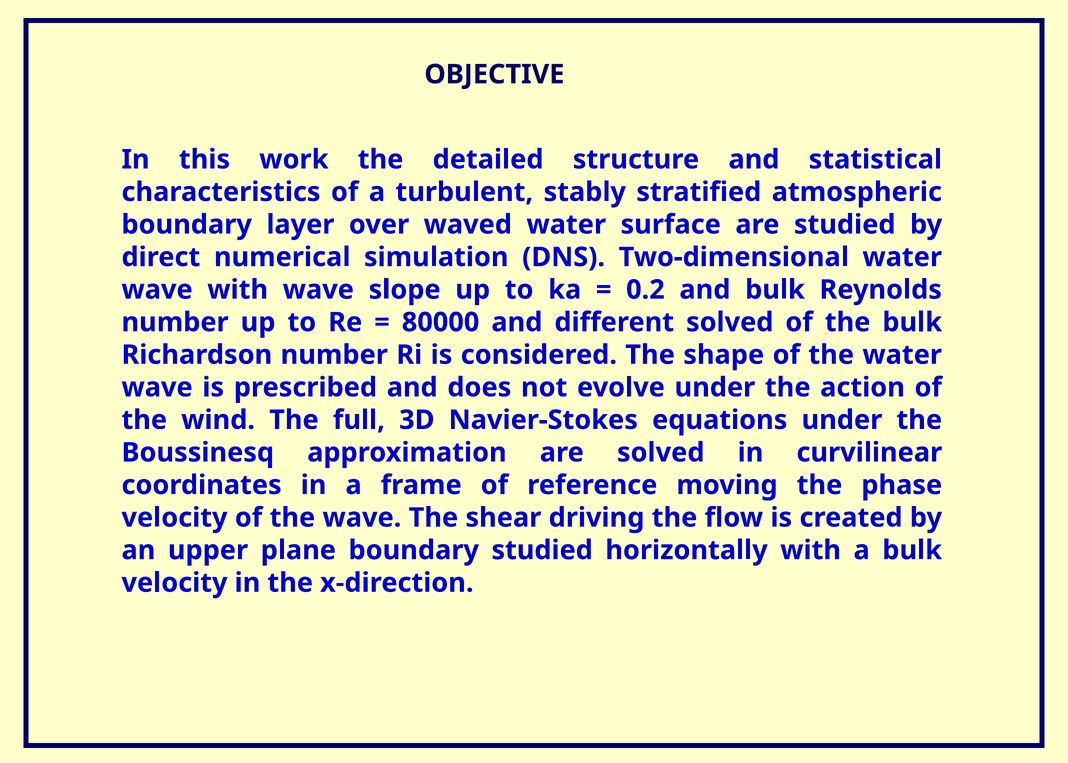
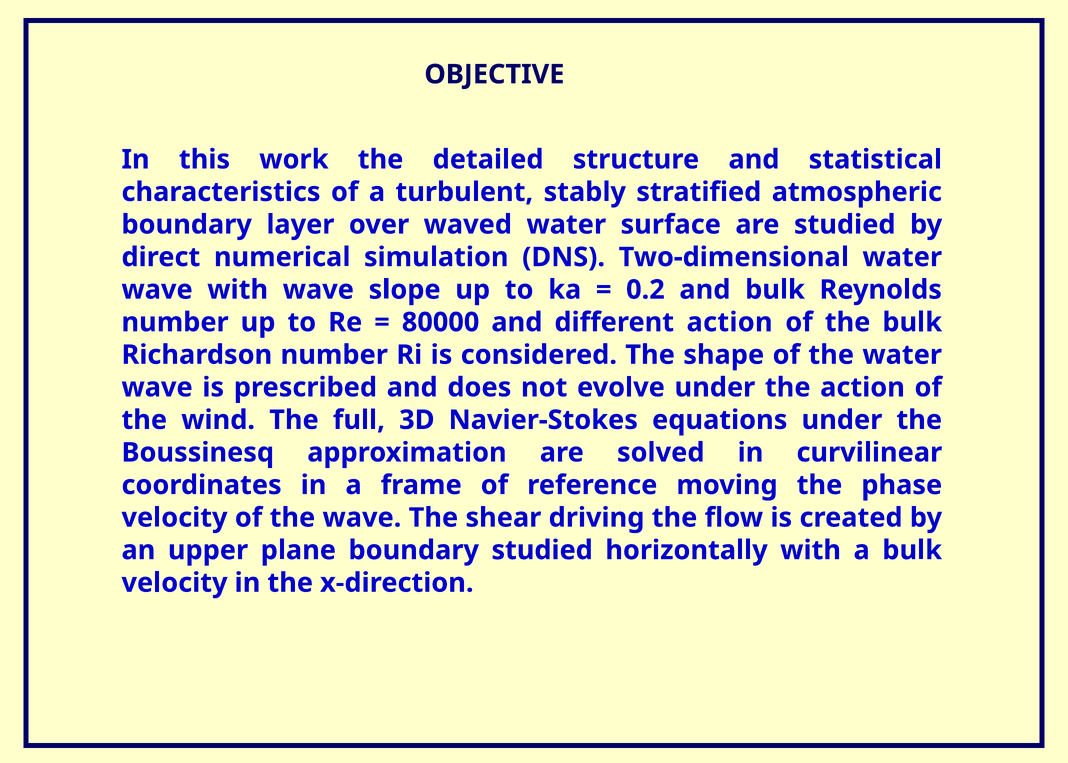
different solved: solved -> action (730, 322)
